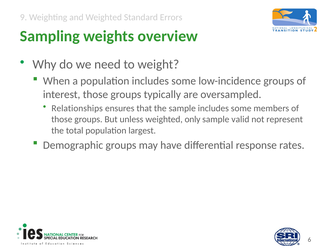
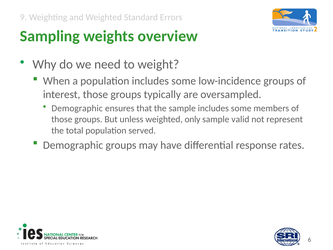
Relationships: Relationships -> Demographic (77, 108)
largest: largest -> served (142, 130)
